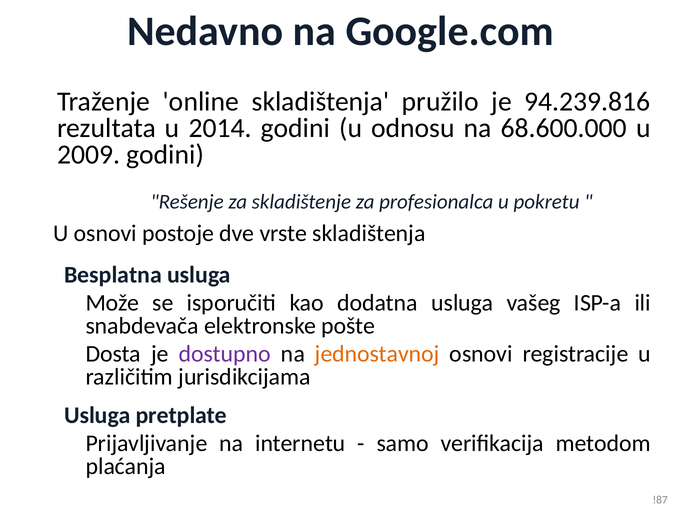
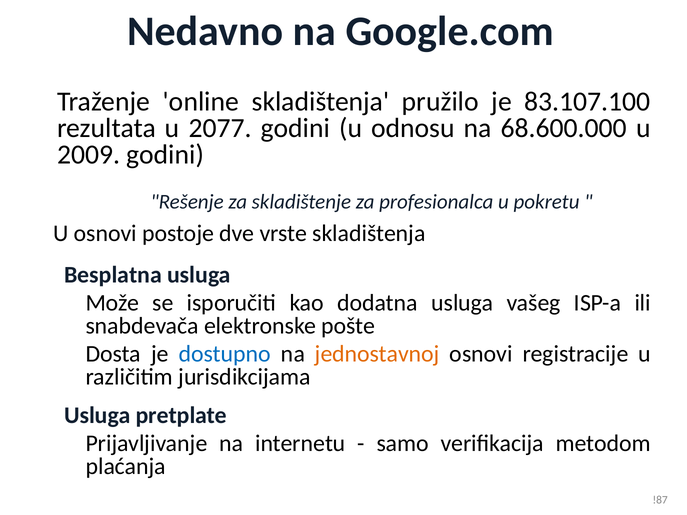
94.239.816: 94.239.816 -> 83.107.100 (587, 101)
2014: 2014 -> 2077 (220, 128)
dostupno colour: purple -> blue (225, 354)
